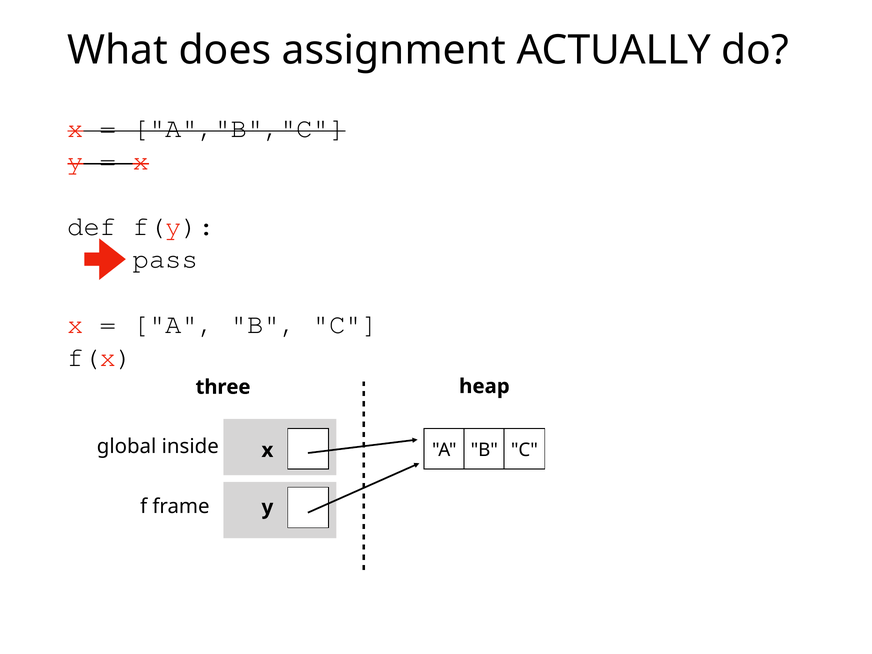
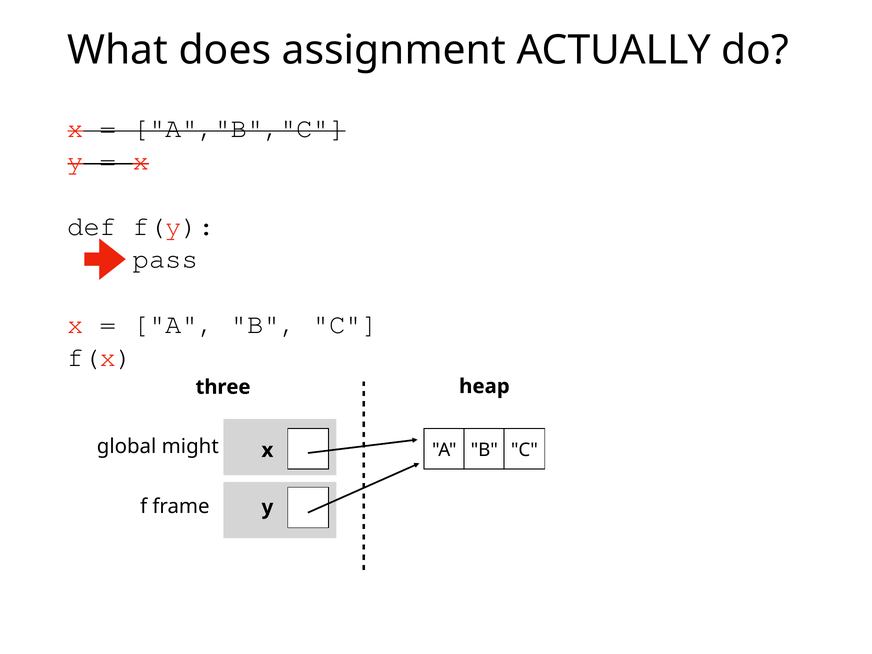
inside: inside -> might (190, 447)
